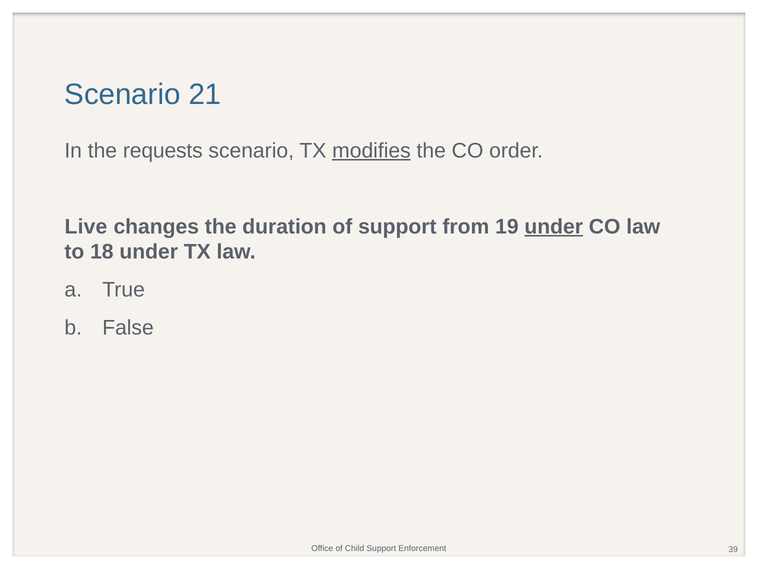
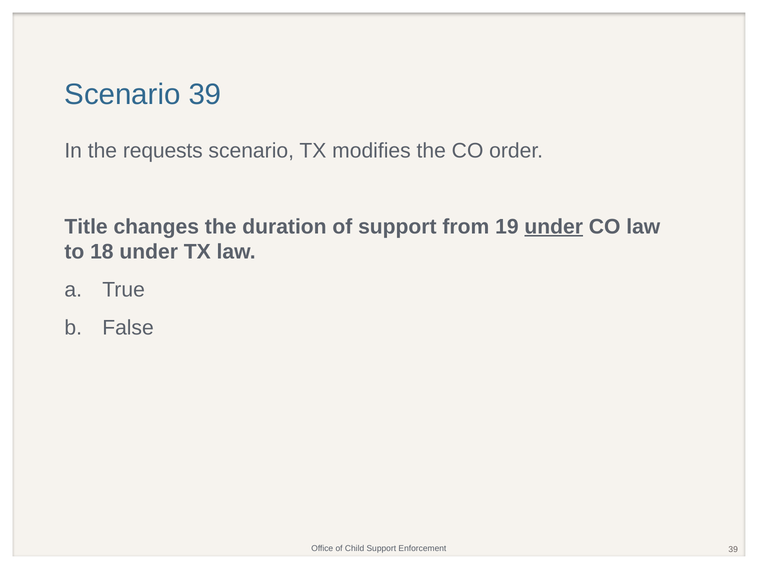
Scenario 21: 21 -> 39 (205, 94)
modifies underline: present -> none (371, 151)
Live: Live -> Title (86, 226)
